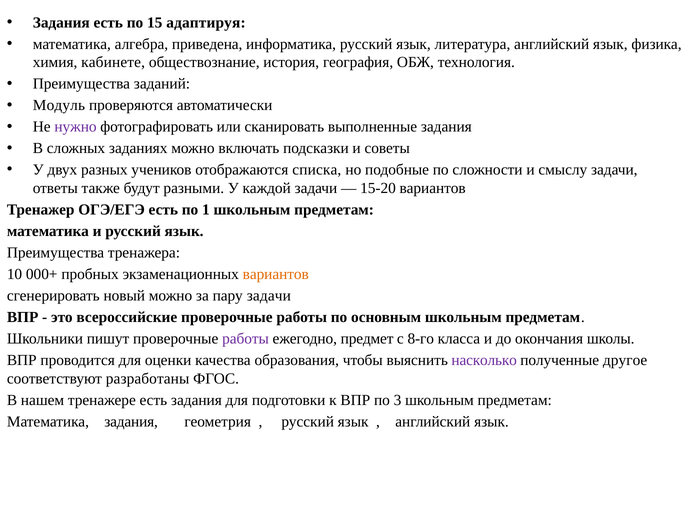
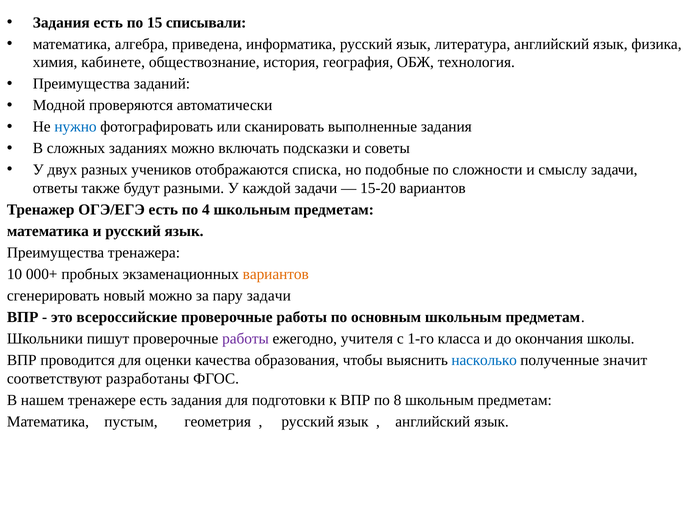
адаптируя: адаптируя -> списывали (206, 23)
Модуль: Модуль -> Модной (59, 105)
нужно colour: purple -> blue (76, 127)
1: 1 -> 4 (206, 210)
предмет: предмет -> учителя (367, 339)
8-го: 8-го -> 1-го (421, 339)
насколько colour: purple -> blue (484, 360)
другое: другое -> значит (625, 360)
3: 3 -> 8 (398, 400)
Математика задания: задания -> пустым (131, 422)
